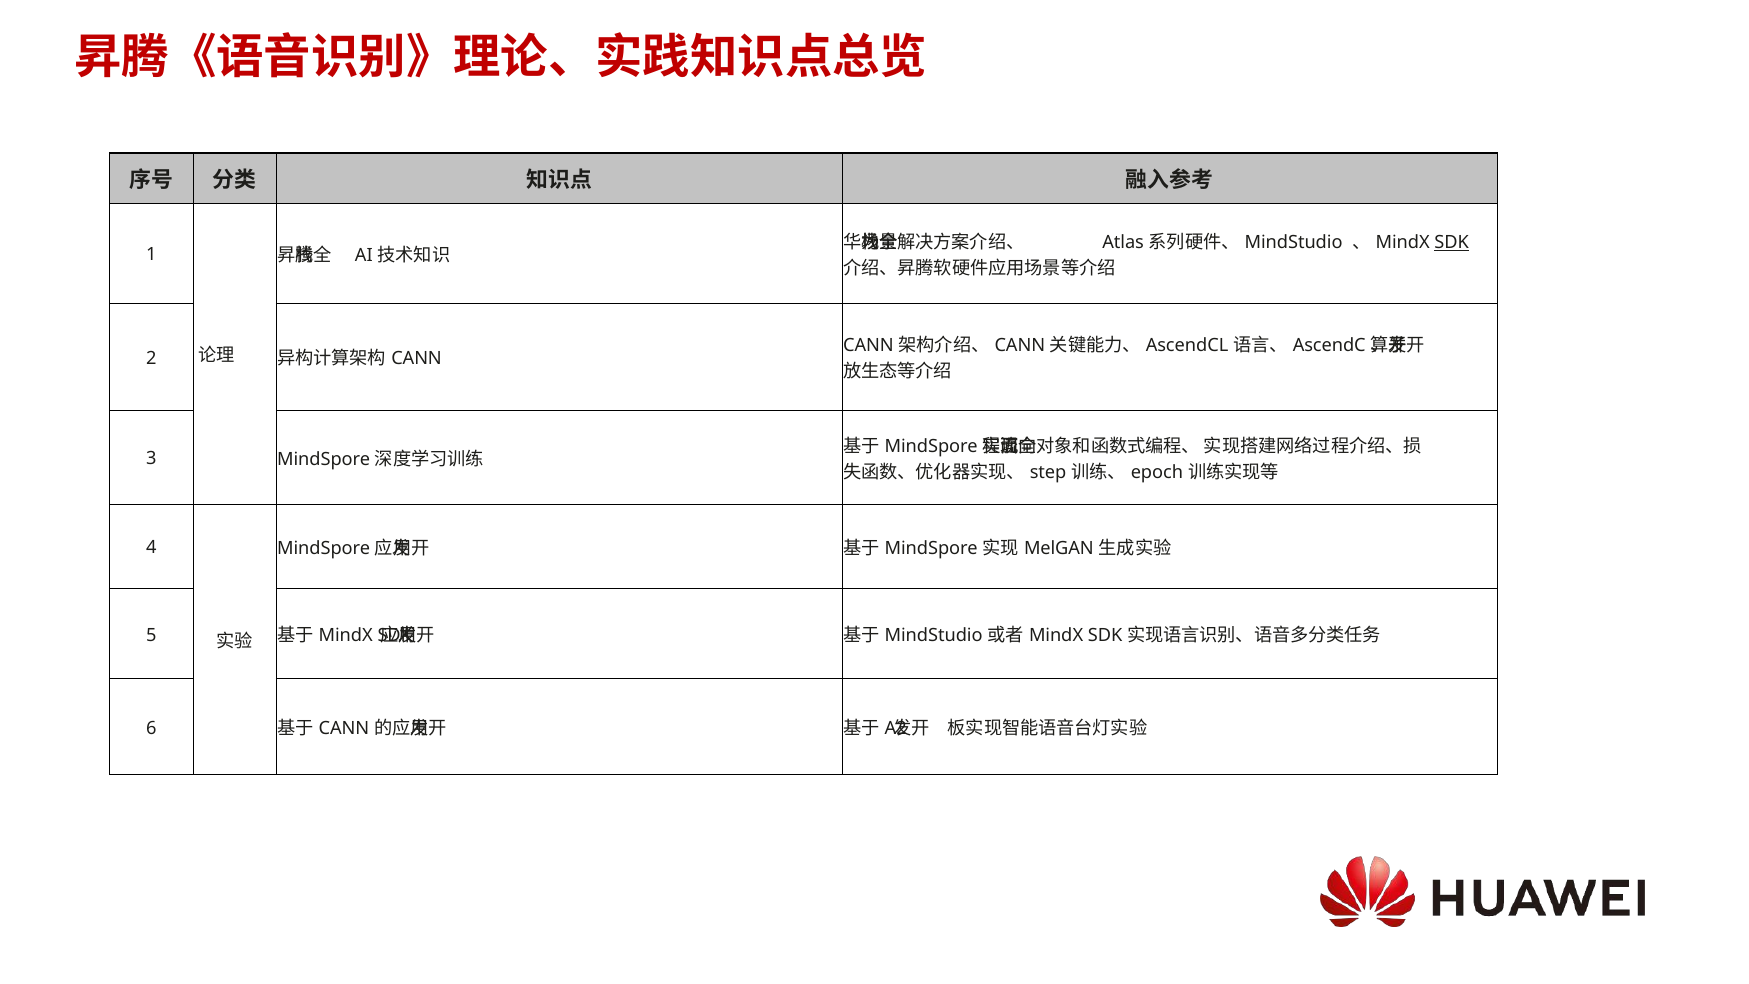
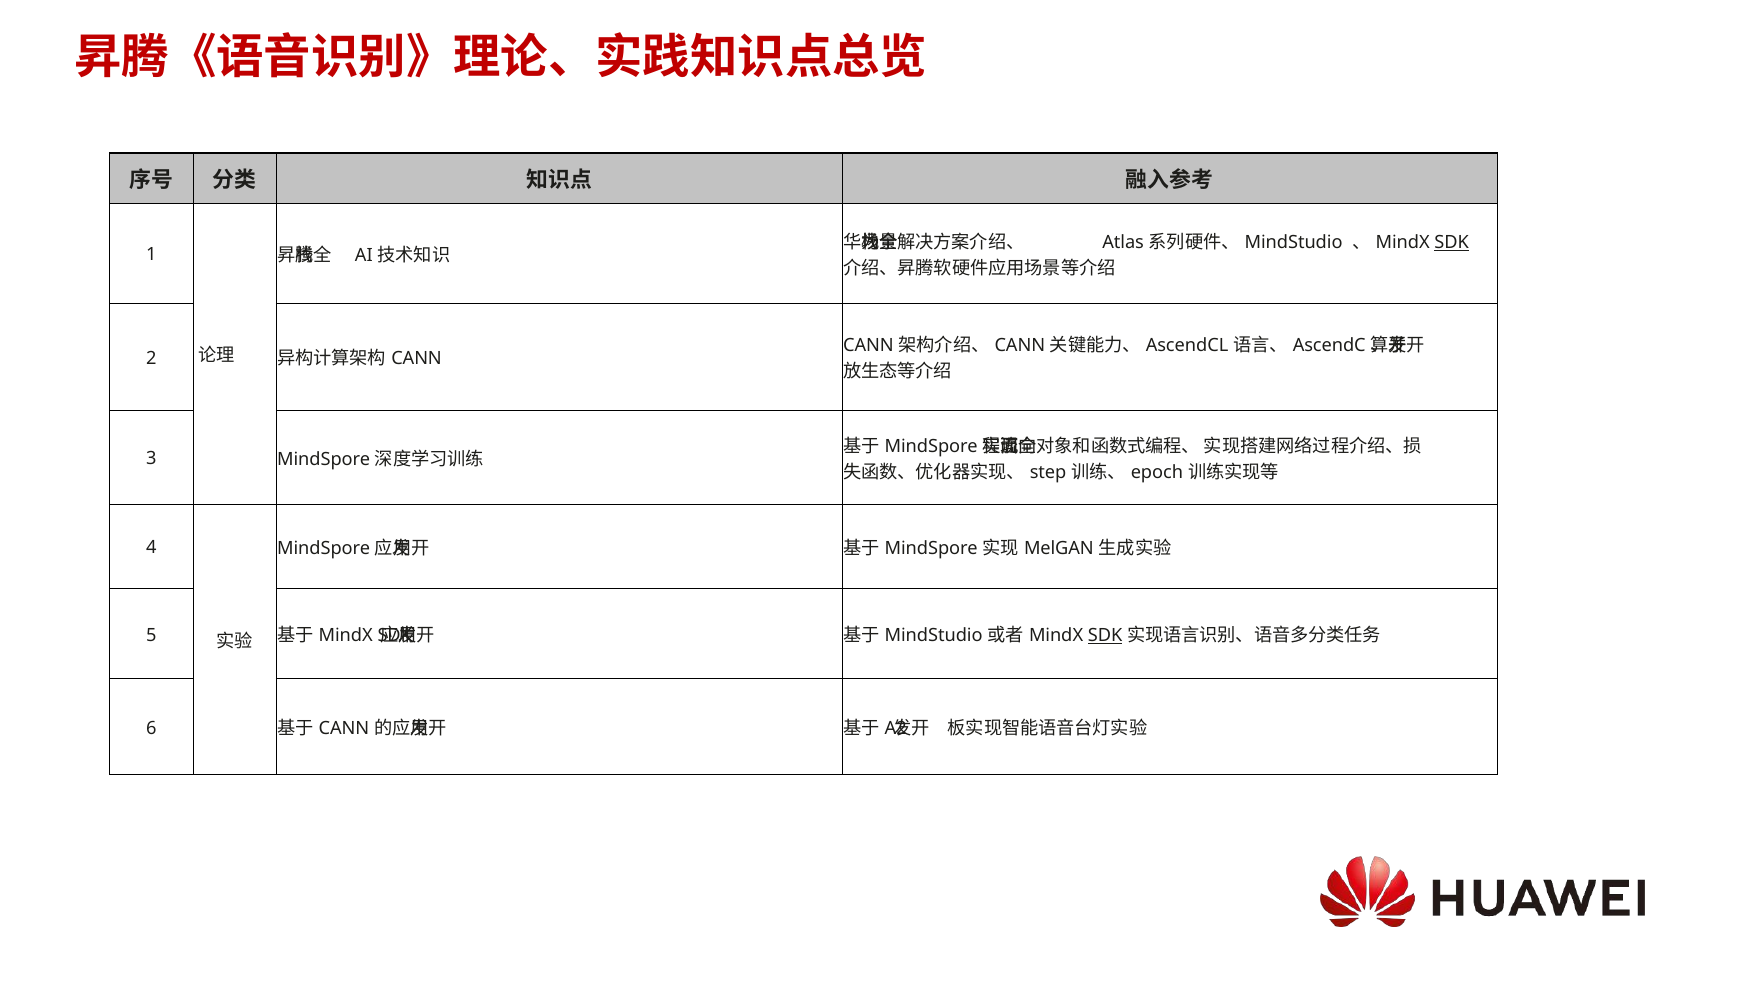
SDK underline: none -> present (1105, 635)
